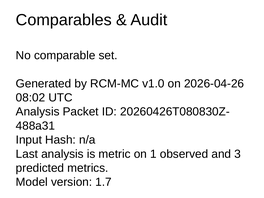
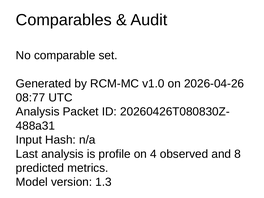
08:02: 08:02 -> 08:77 (30, 98)
metric: metric -> profile (115, 154)
1: 1 -> 4 (153, 154)
3: 3 -> 8 (238, 154)
1.7: 1.7 -> 1.3 (104, 182)
